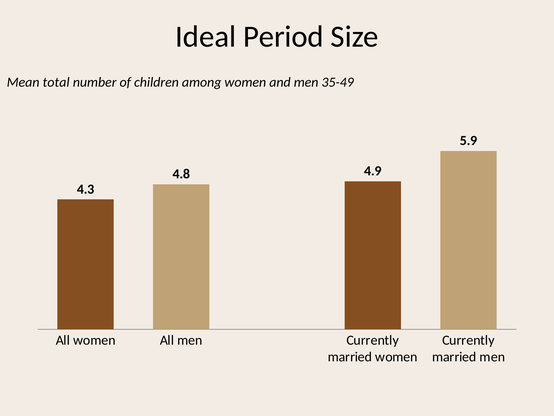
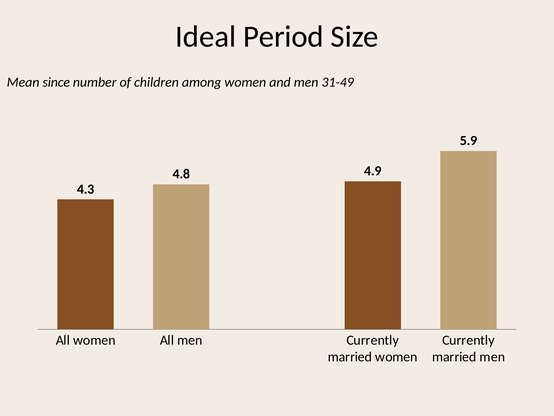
total: total -> since (56, 82)
35-49: 35-49 -> 31-49 (338, 82)
